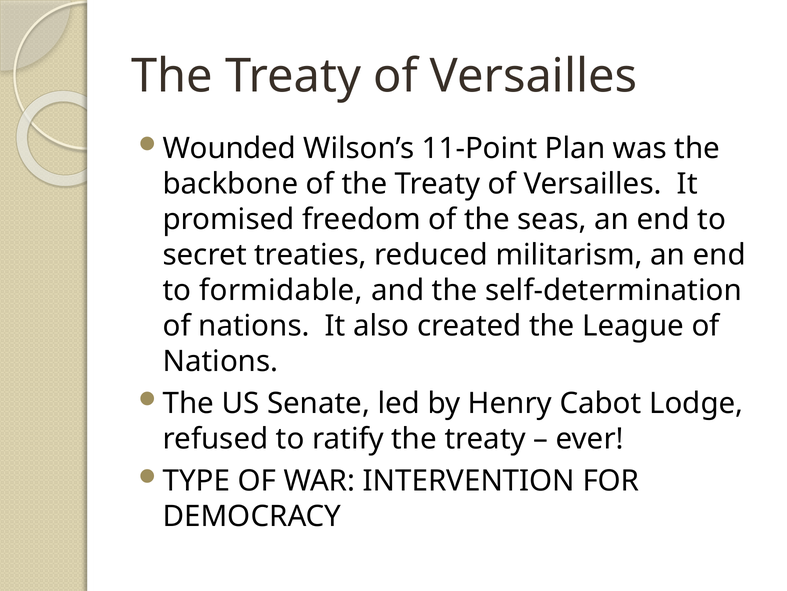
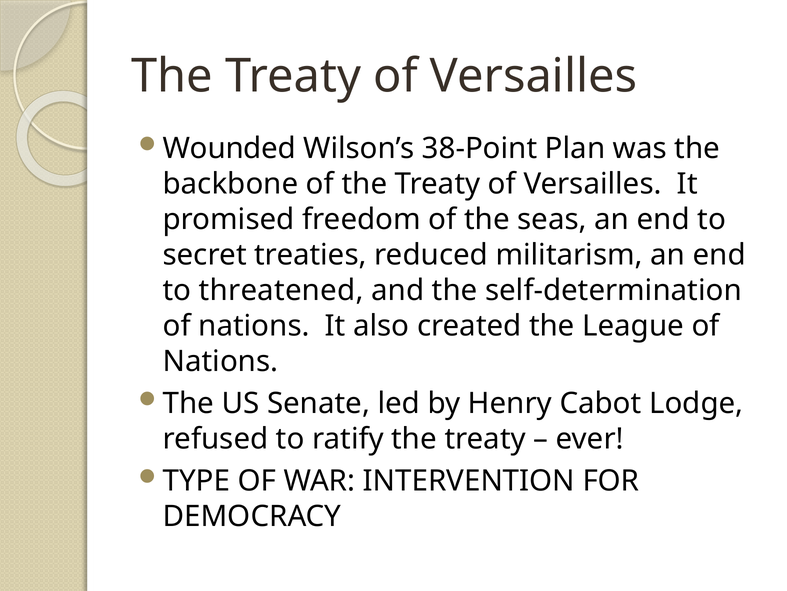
11-Point: 11-Point -> 38-Point (480, 148)
formidable: formidable -> threatened (281, 290)
